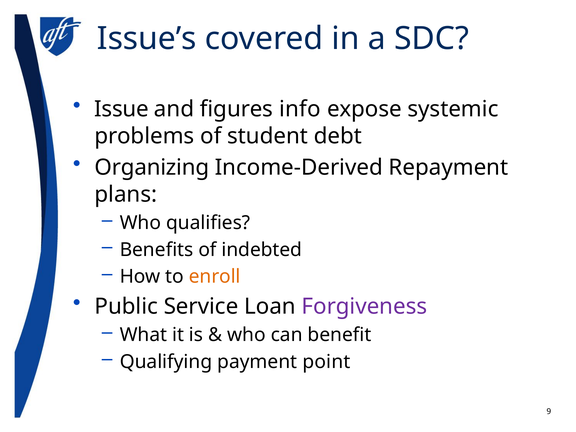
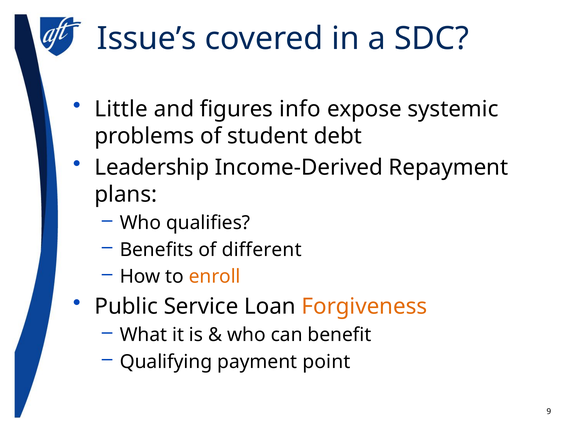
Issue: Issue -> Little (121, 109)
Organizing: Organizing -> Leadership (152, 167)
indebted: indebted -> different (262, 250)
Forgiveness colour: purple -> orange (364, 306)
